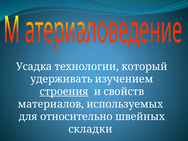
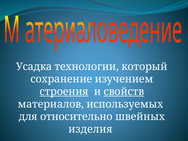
удерживать: удерживать -> сохранение (61, 79)
свойств underline: none -> present (124, 92)
складки: складки -> изделия (90, 129)
